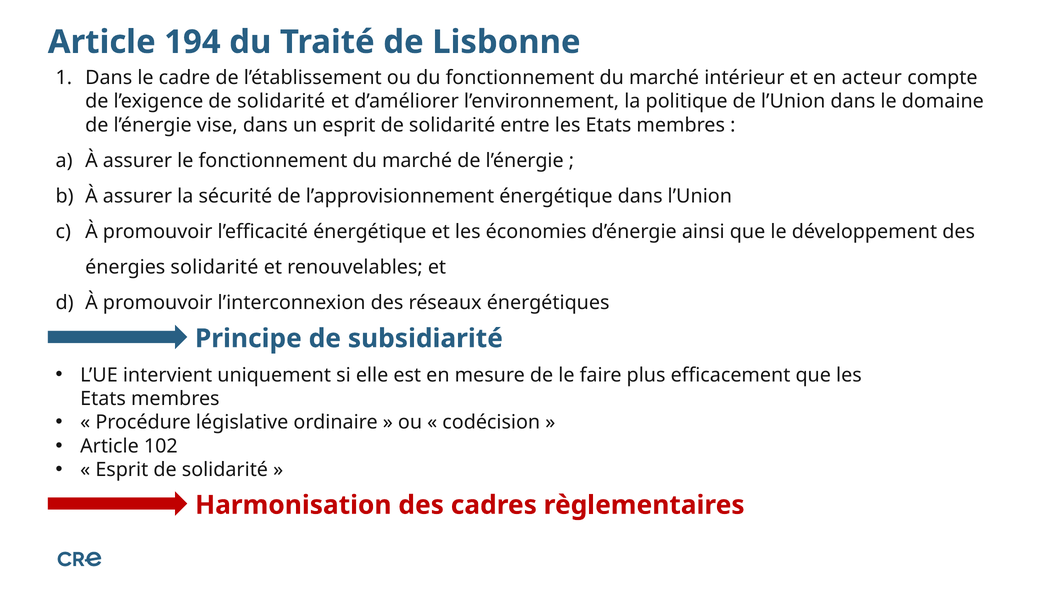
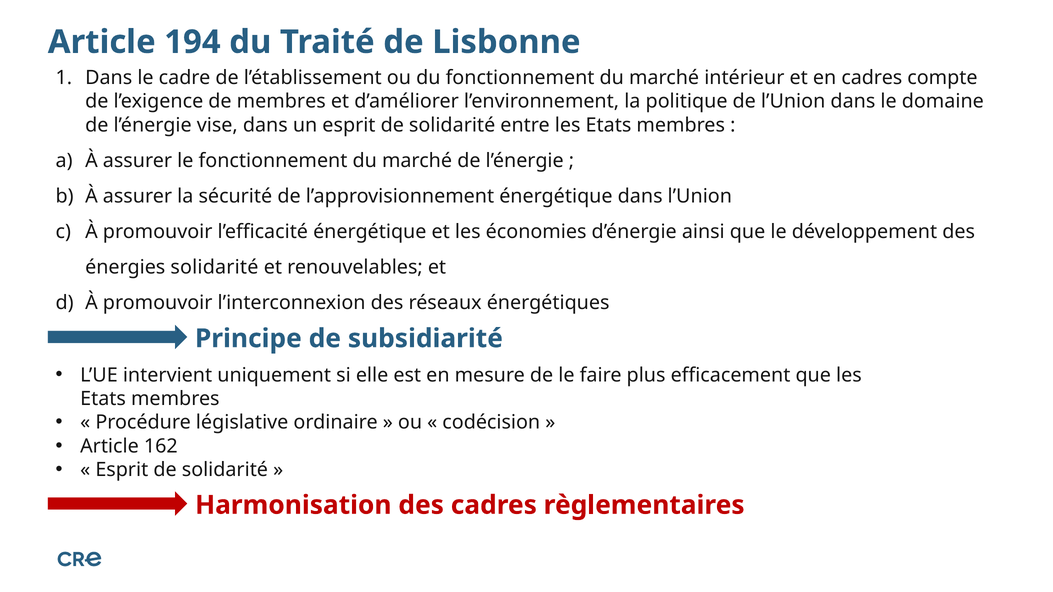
en acteur: acteur -> cadres (872, 78)
l’exigence de solidarité: solidarité -> membres (281, 101)
102: 102 -> 162 (161, 446)
